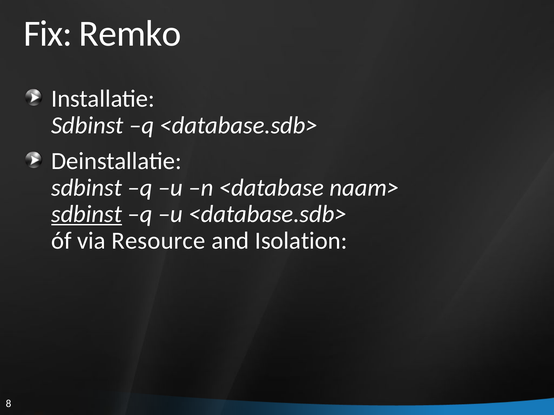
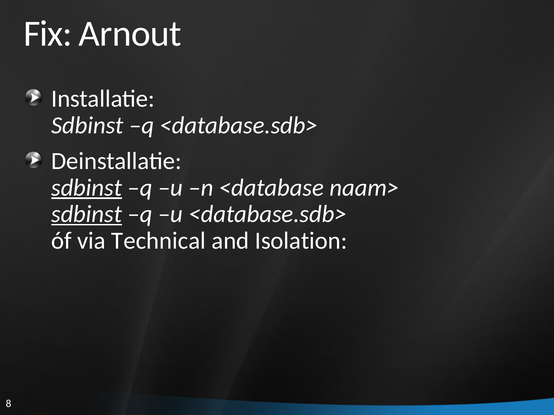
Remko: Remko -> Arnout (130, 34)
sdbinst underline: none -> present (87, 188)
Resource: Resource -> Technical (159, 241)
